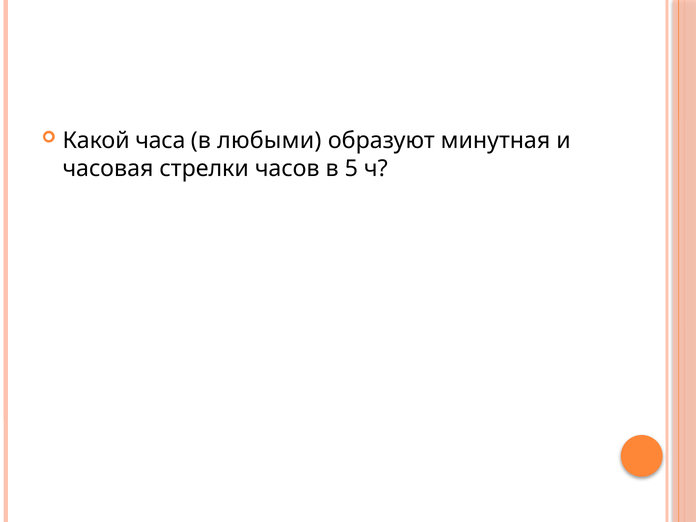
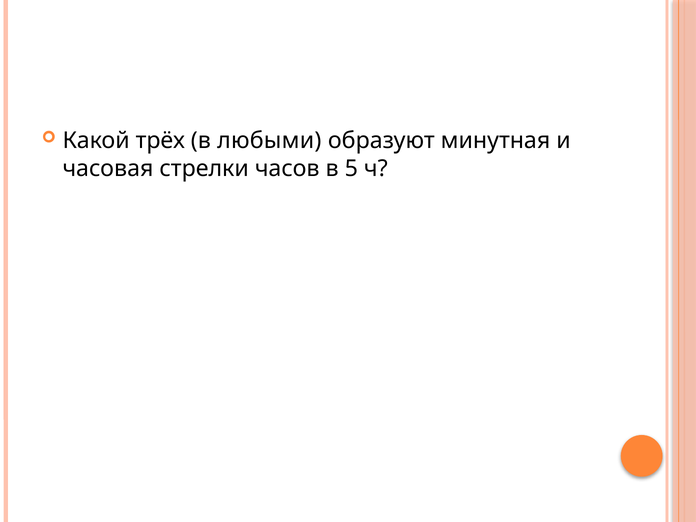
часа: часа -> трёх (160, 141)
